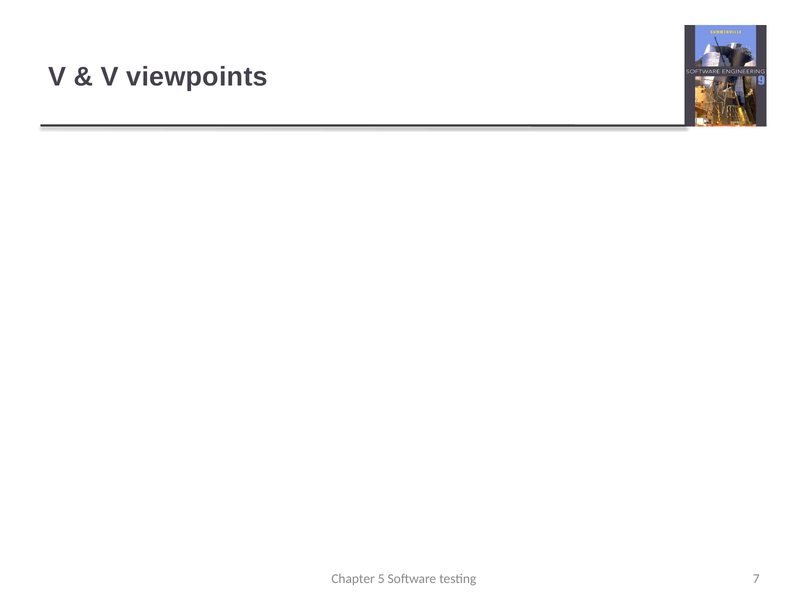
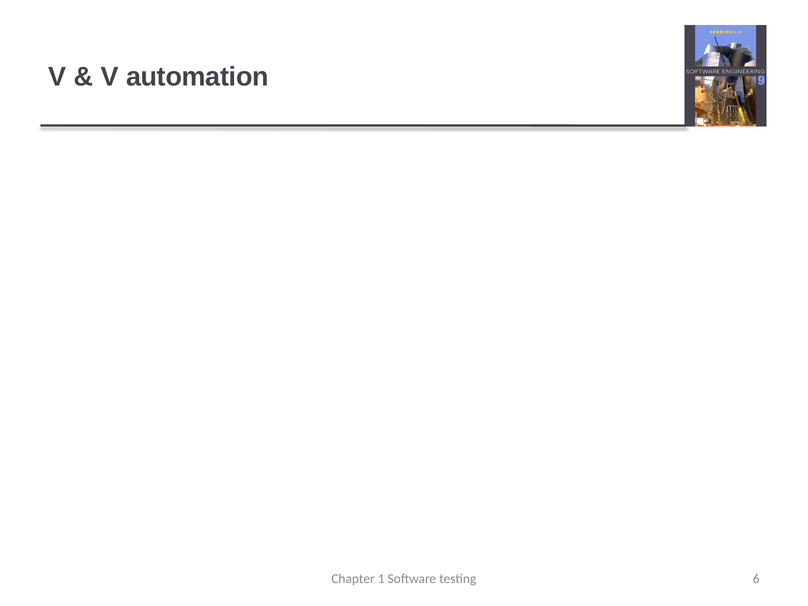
viewpoints: viewpoints -> automation (197, 77)
5: 5 -> 1 (381, 579)
7: 7 -> 6 (756, 579)
